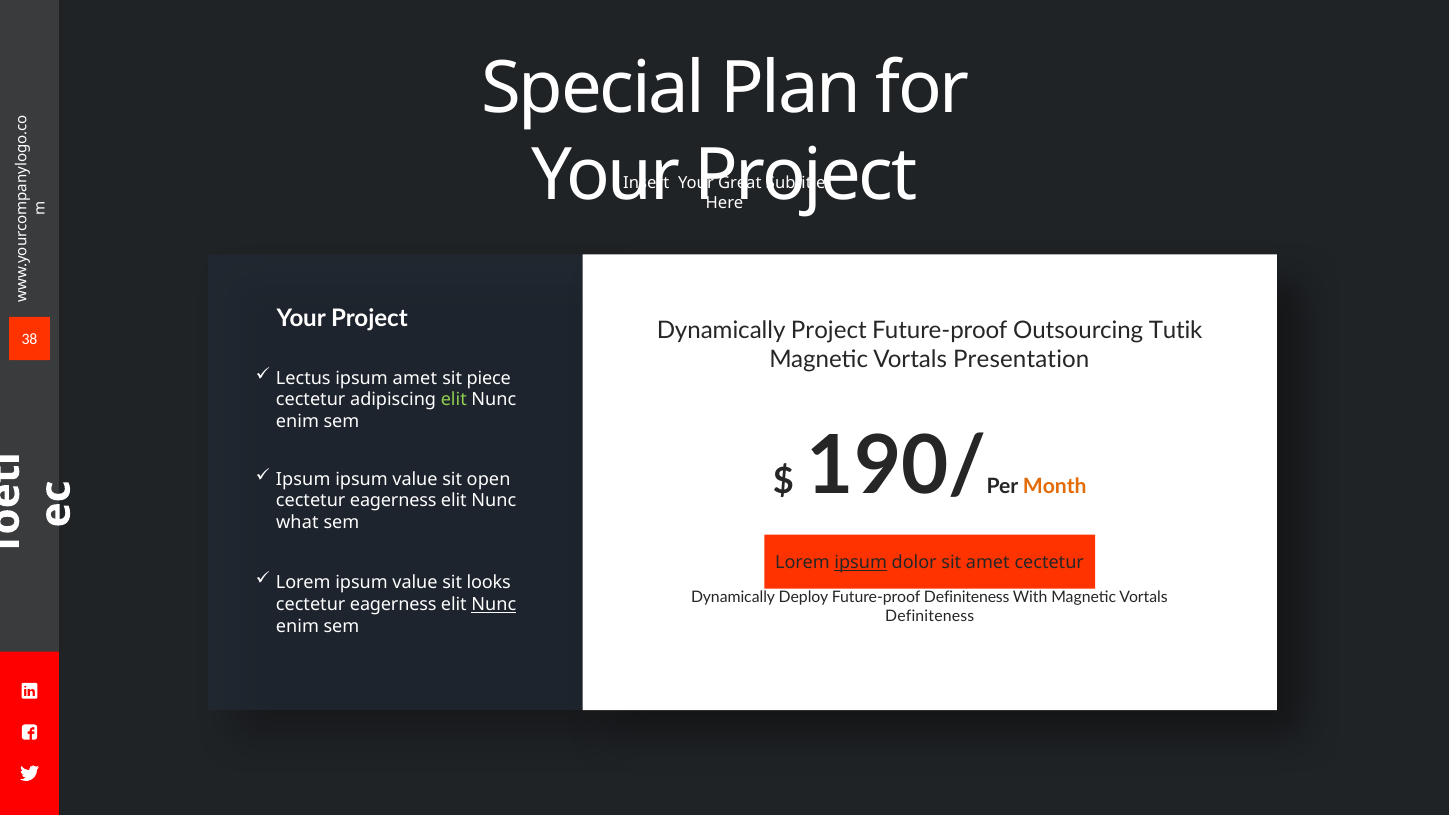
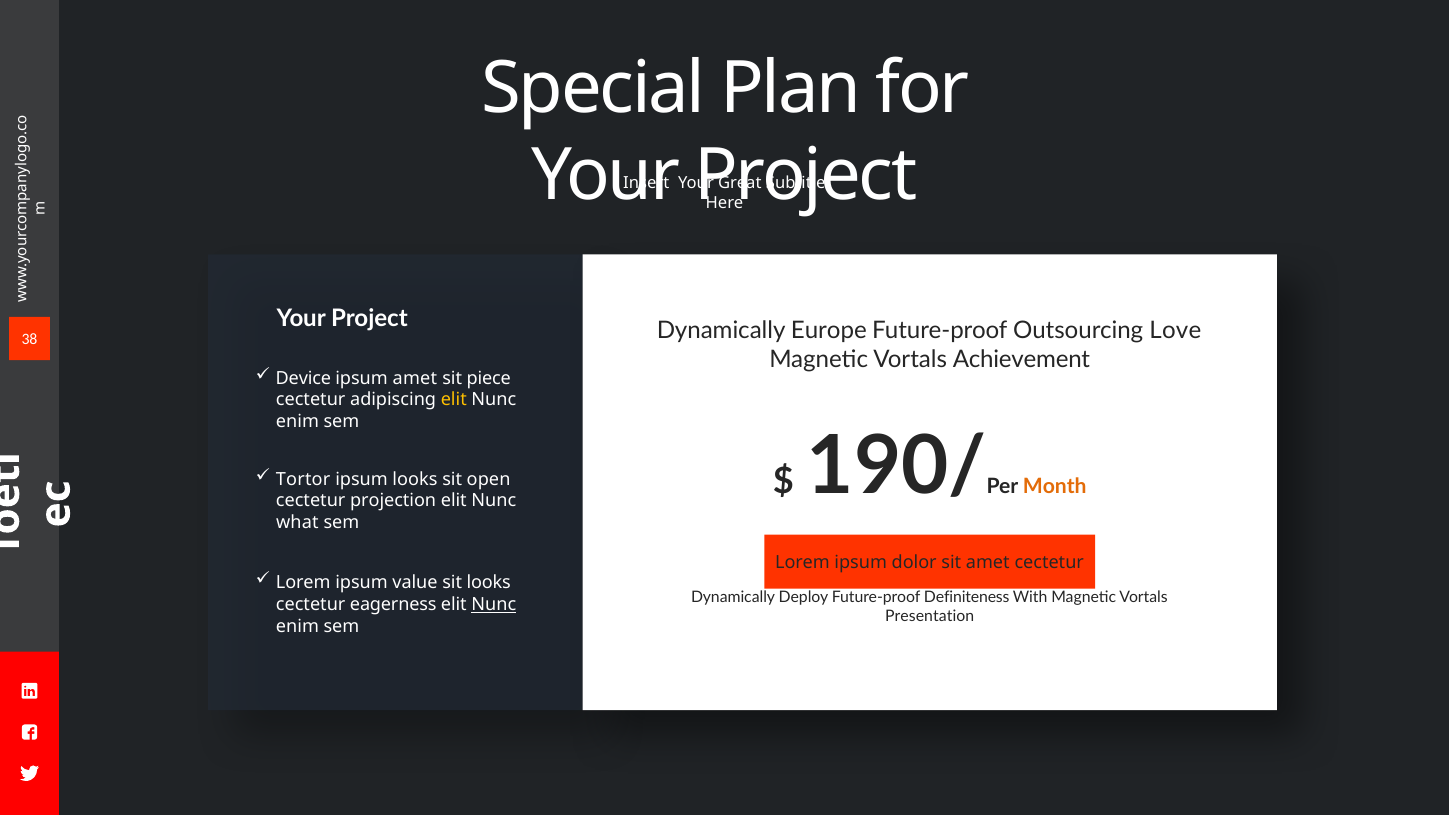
Dynamically Project: Project -> Europe (829, 330)
Tutik: Tutik -> Love (1175, 330)
Presentation: Presentation -> Achievement (1021, 359)
Lectus: Lectus -> Device (303, 378)
elit colour: light green -> yellow (454, 400)
Ipsum: Ipsum -> Tortor (303, 479)
value: value -> looks (415, 479)
eagerness: eagerness -> projection (393, 501)
ipsum underline: present -> none (861, 563)
Definiteness: Definiteness -> Presentation (930, 617)
